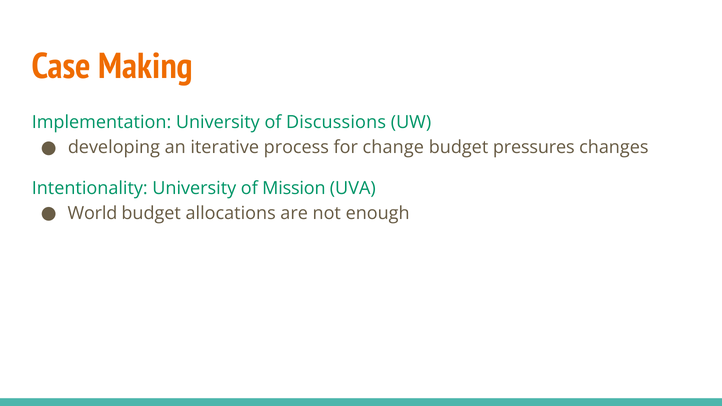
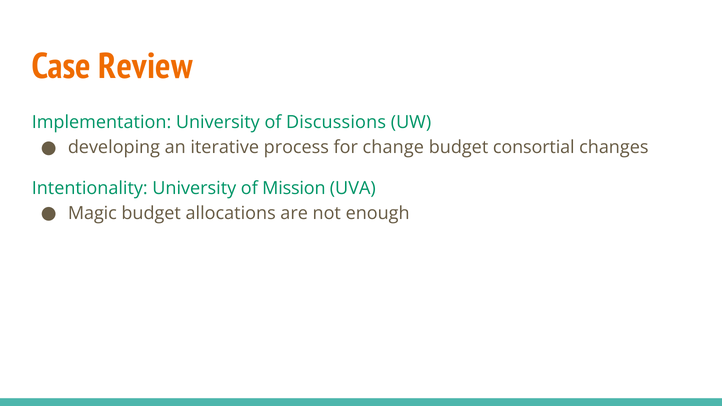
Making: Making -> Review (145, 67)
pressures: pressures -> consortial (534, 147)
World: World -> Magic (92, 213)
